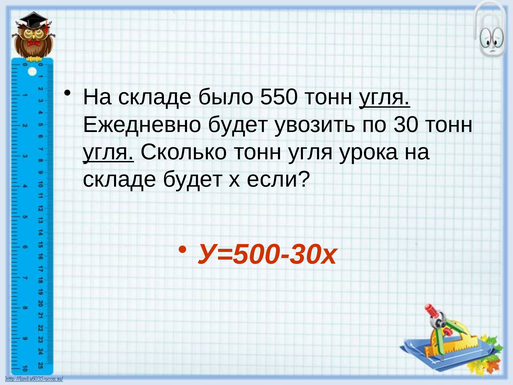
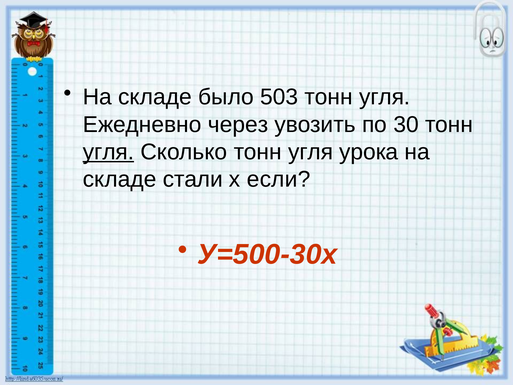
550: 550 -> 503 (279, 97)
угля underline: present -> none (385, 97)
Ежедневно будет: будет -> через (238, 124)
складе будет: будет -> стали (193, 179)
